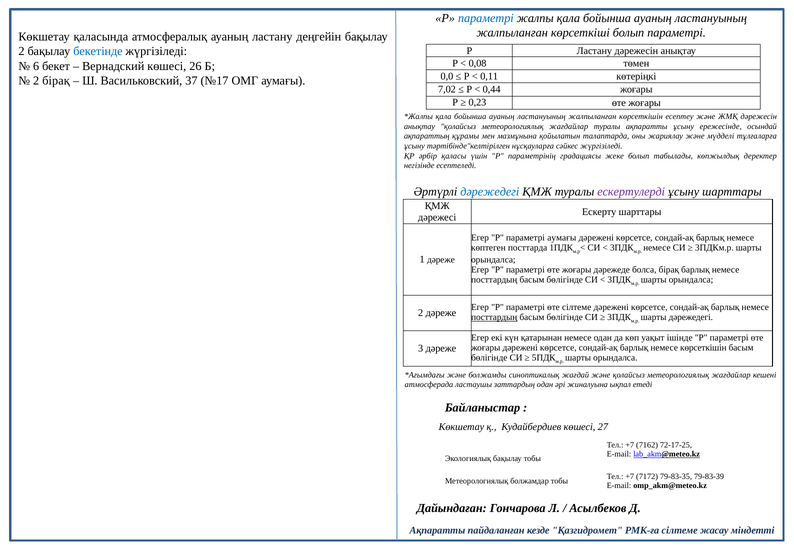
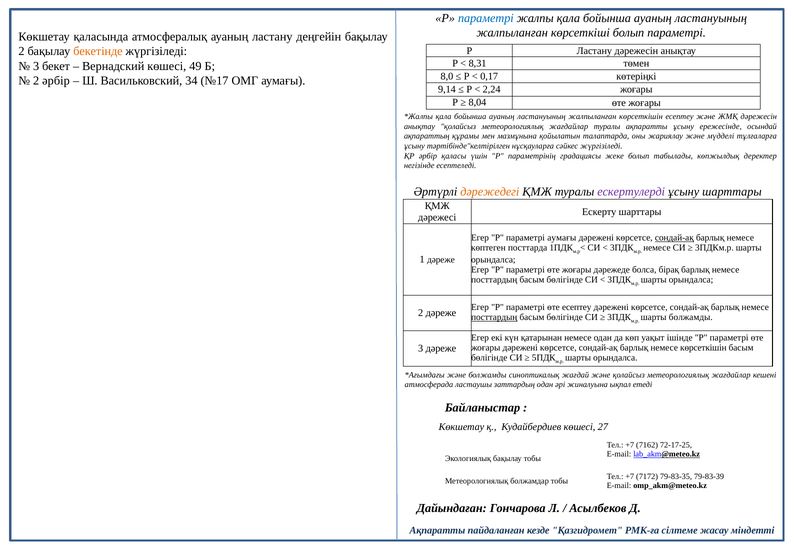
бекетінде colour: blue -> orange (98, 51)
0,08: 0,08 -> 8,31 (478, 63)
6: 6 -> 3 (36, 66)
26: 26 -> 49 (195, 66)
0,0: 0,0 -> 8,0 (447, 76)
0,11: 0,11 -> 0,17 (489, 76)
2 бірақ: бірақ -> әрбір (56, 81)
37: 37 -> 34 (191, 81)
7,02: 7,02 -> 9,14 (447, 89)
0,44: 0,44 -> 2,24 (492, 89)
0,23: 0,23 -> 8,04 (477, 102)
дәрежедегі colour: blue -> orange (490, 192)
сондай-ақ underline: none -> present (674, 238)
өте сілтеме: сілтеме -> есептеу (577, 307)
шарты дәрежедегі: дәрежедегі -> болжамды (691, 317)
